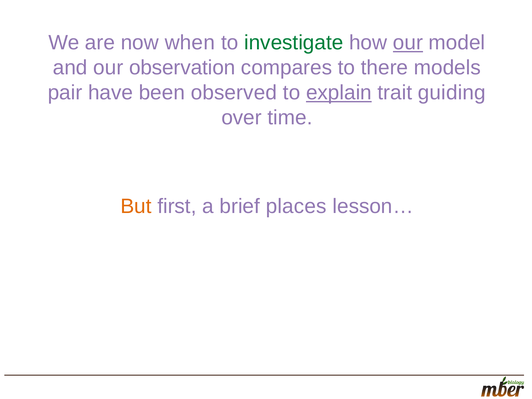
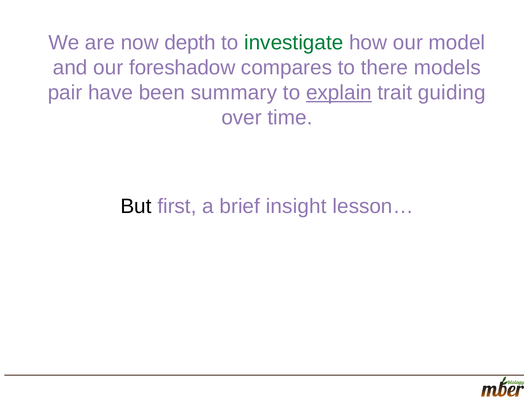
when: when -> depth (190, 43)
our underline: present -> none (408, 43)
observation: observation -> foreshadow (182, 68)
observed: observed -> summary (234, 93)
But colour: orange -> black (136, 206)
places: places -> insight (296, 206)
